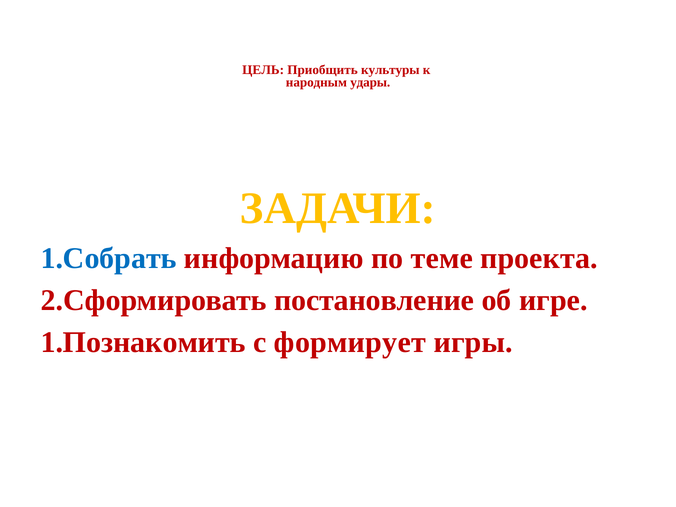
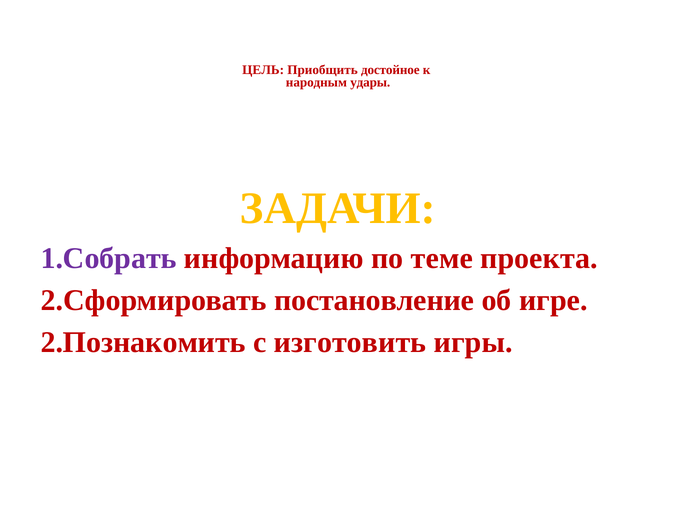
культуры: культуры -> достойное (390, 70)
1.Собрать colour: blue -> purple (109, 258)
1.Познакомить: 1.Познакомить -> 2.Познакомить (143, 342)
формирует: формирует -> изготовить (350, 342)
